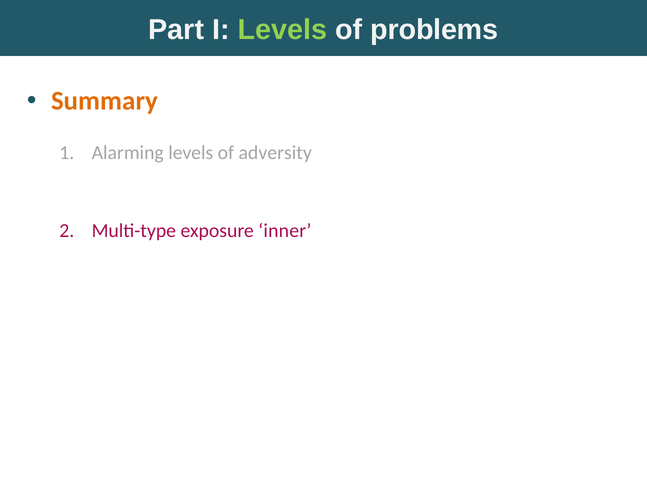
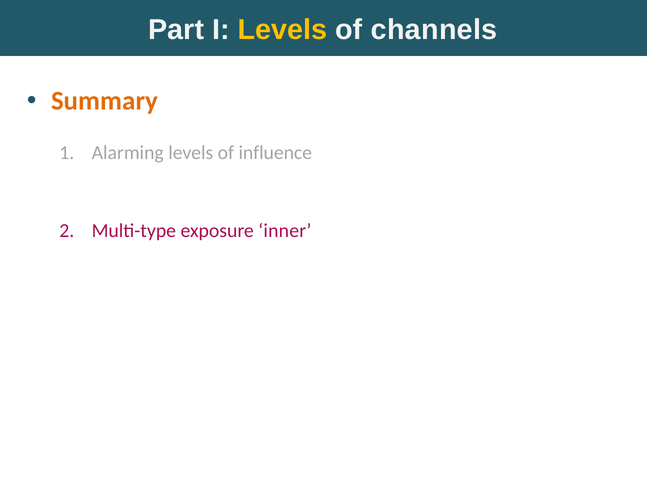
Levels colour: light green -> yellow (282, 30)
problems: problems -> channels (434, 30)
adversity: adversity -> influence (275, 153)
